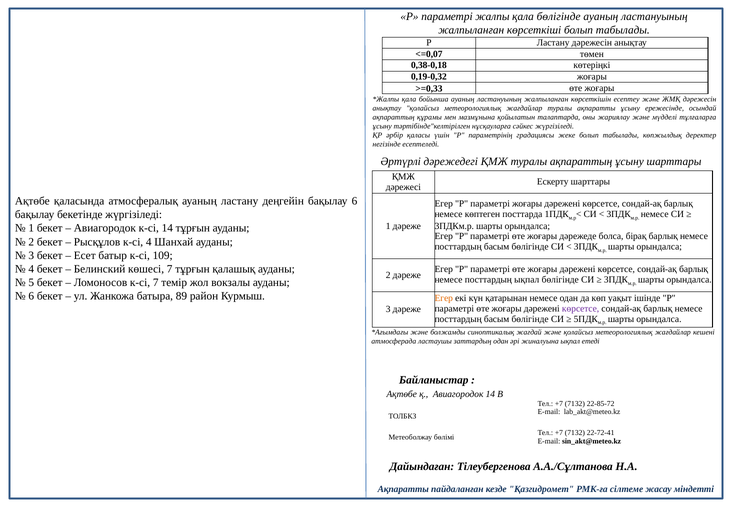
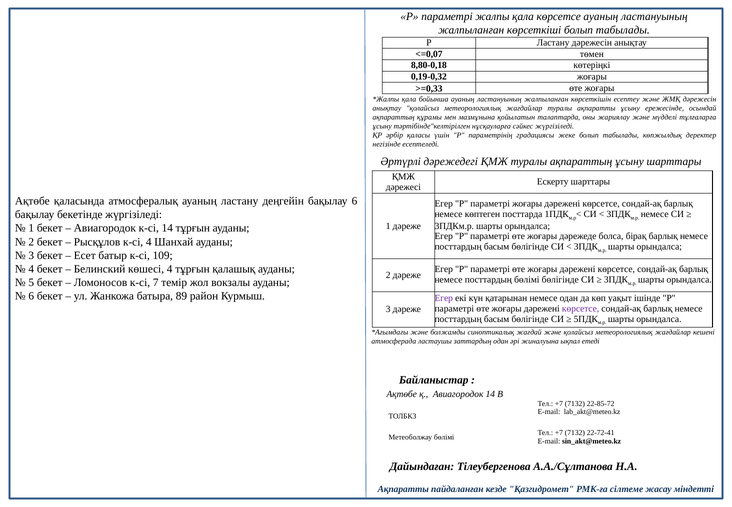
қала бөлігінде: бөлігінде -> көрсетсе (559, 17)
0,38-0,18: 0,38-0,18 -> 8,80-0,18 (429, 65)
көшесі 7: 7 -> 4 (170, 269)
посттардың ықпал: ықпал -> бөлімі (527, 280)
Егер colour: orange -> purple (444, 298)
